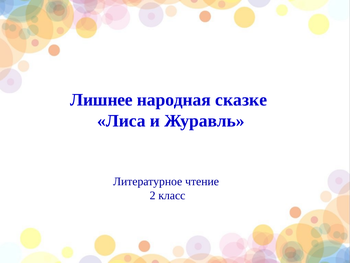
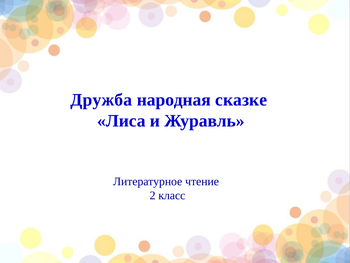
Лишнее: Лишнее -> Дружба (101, 100)
